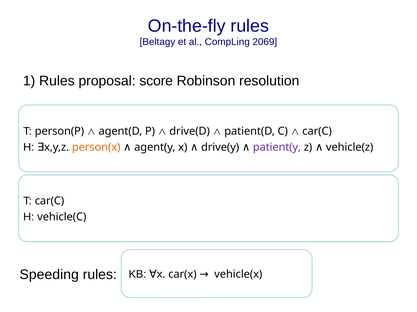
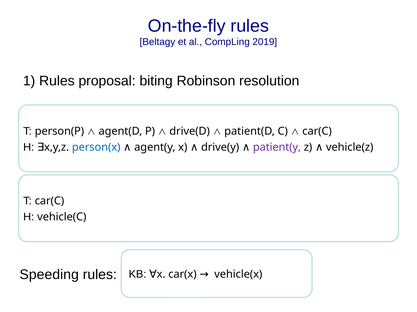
2069: 2069 -> 2019 (265, 42)
score: score -> biting (156, 81)
person(x colour: orange -> blue (96, 147)
